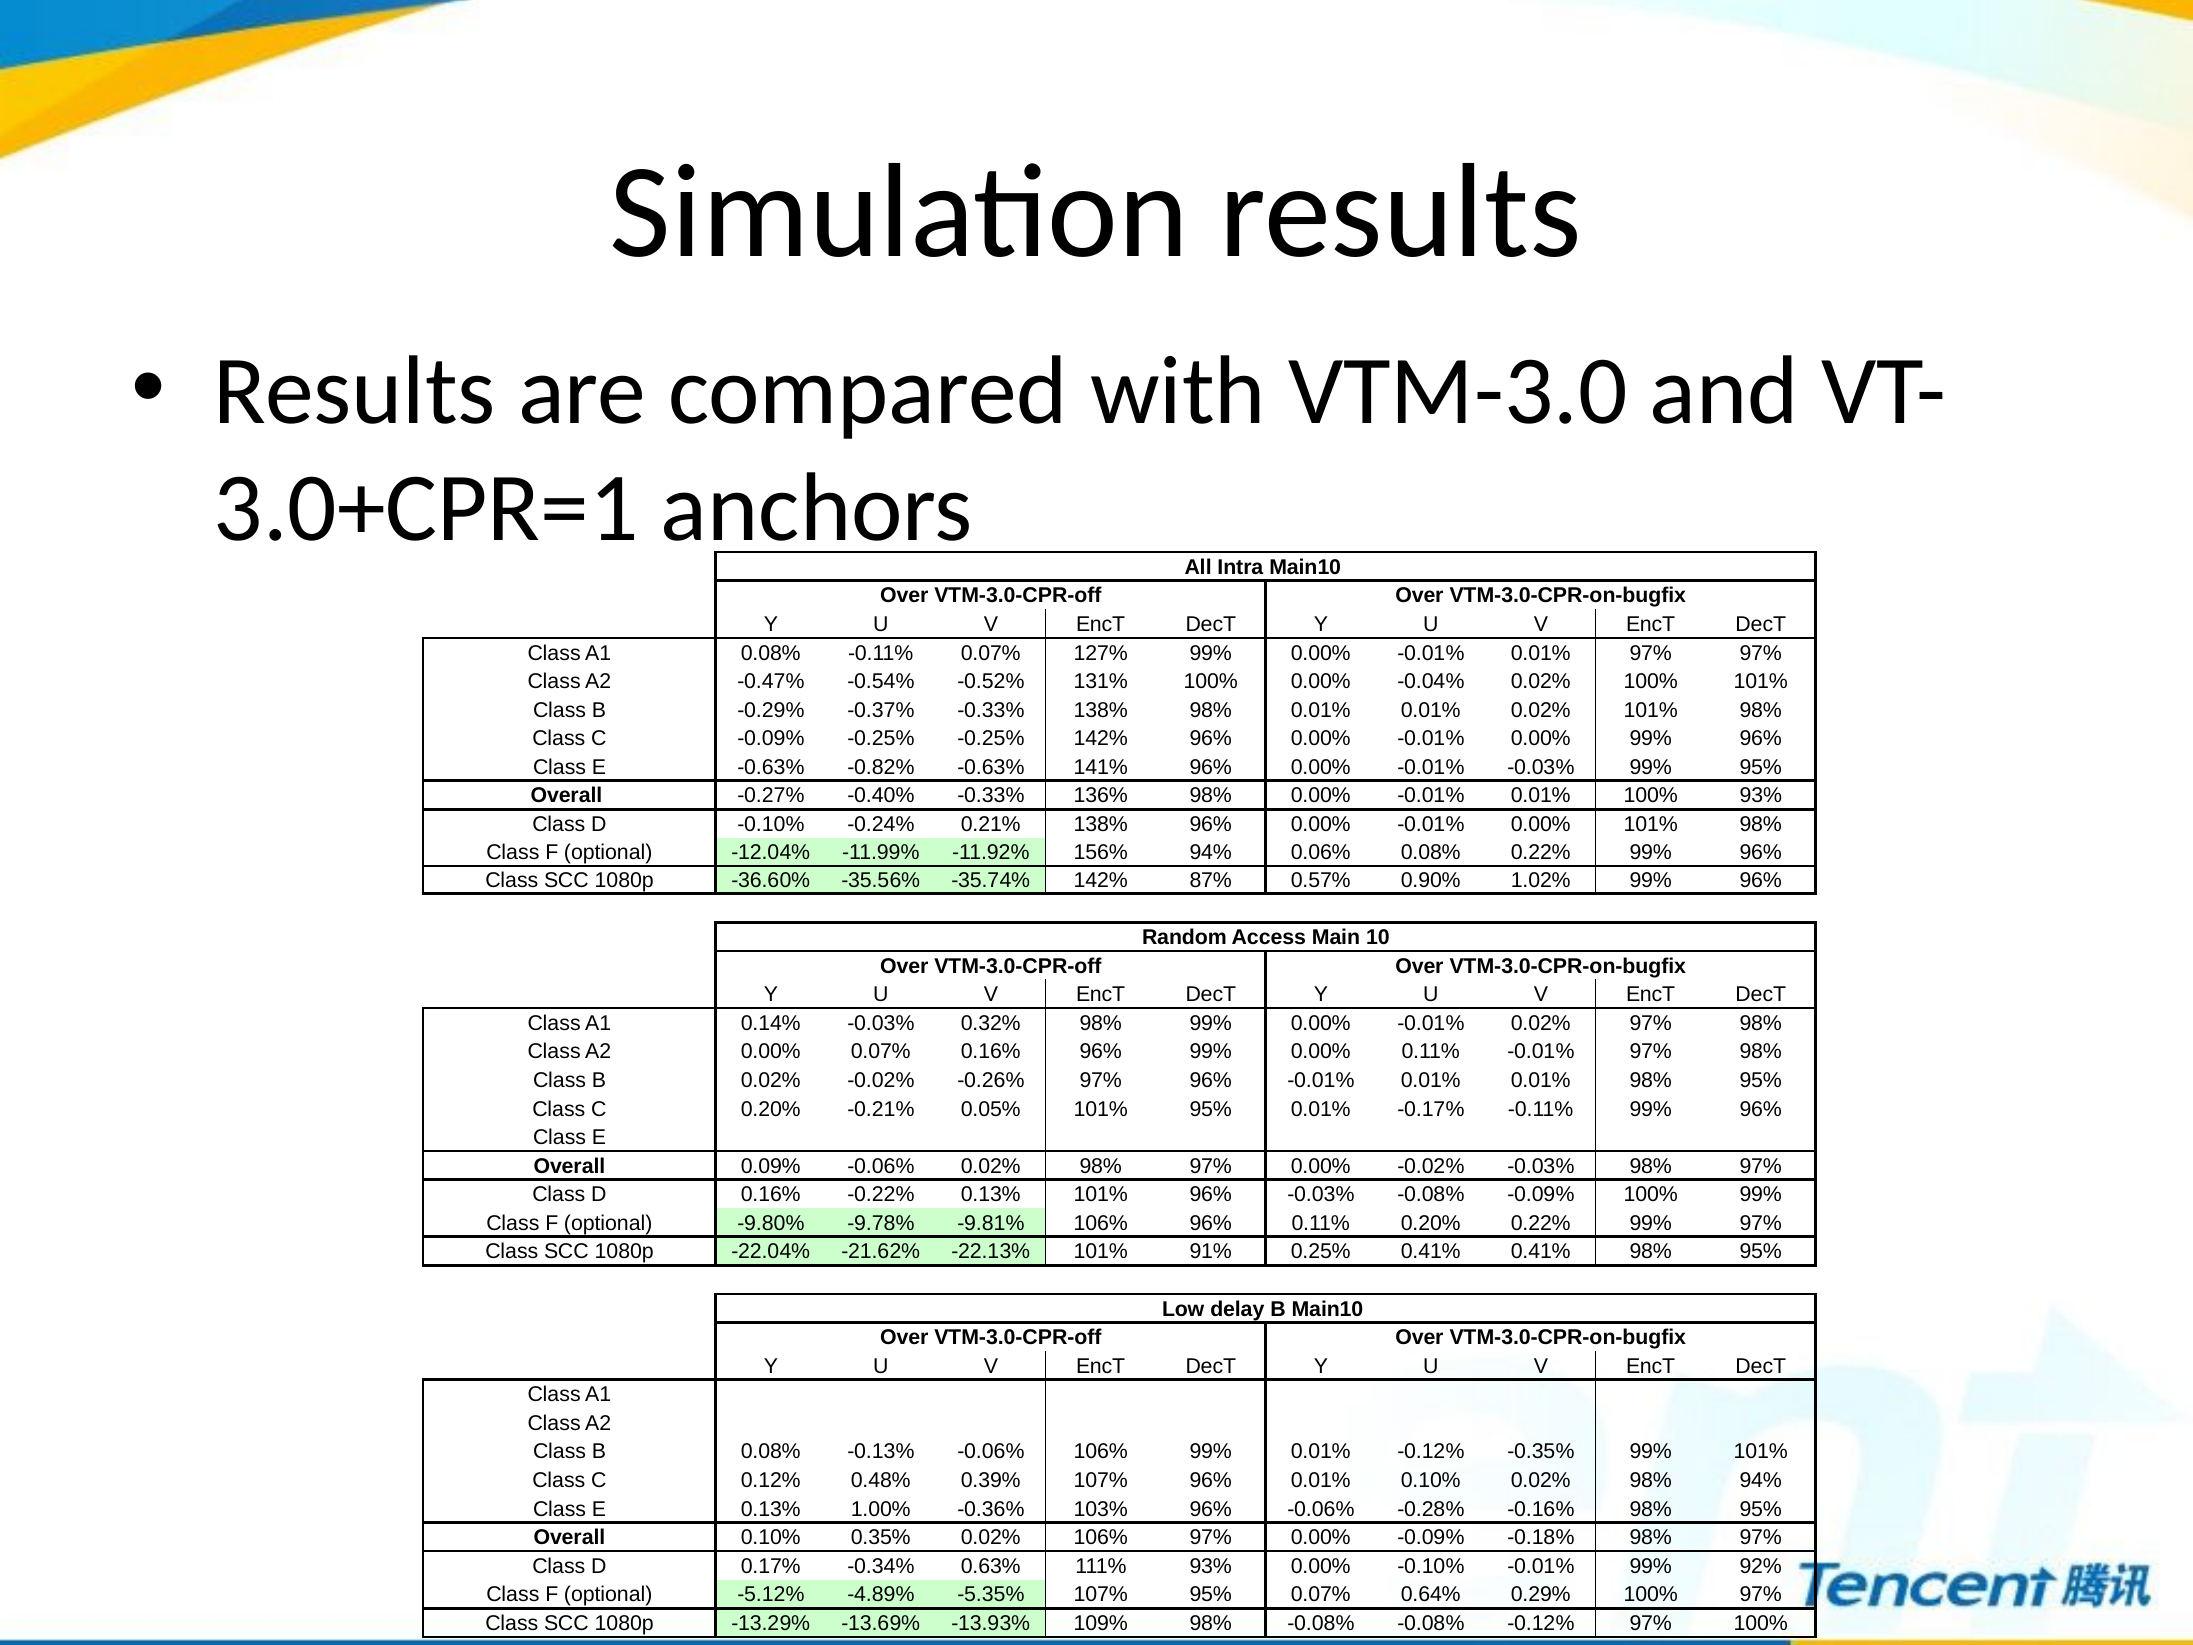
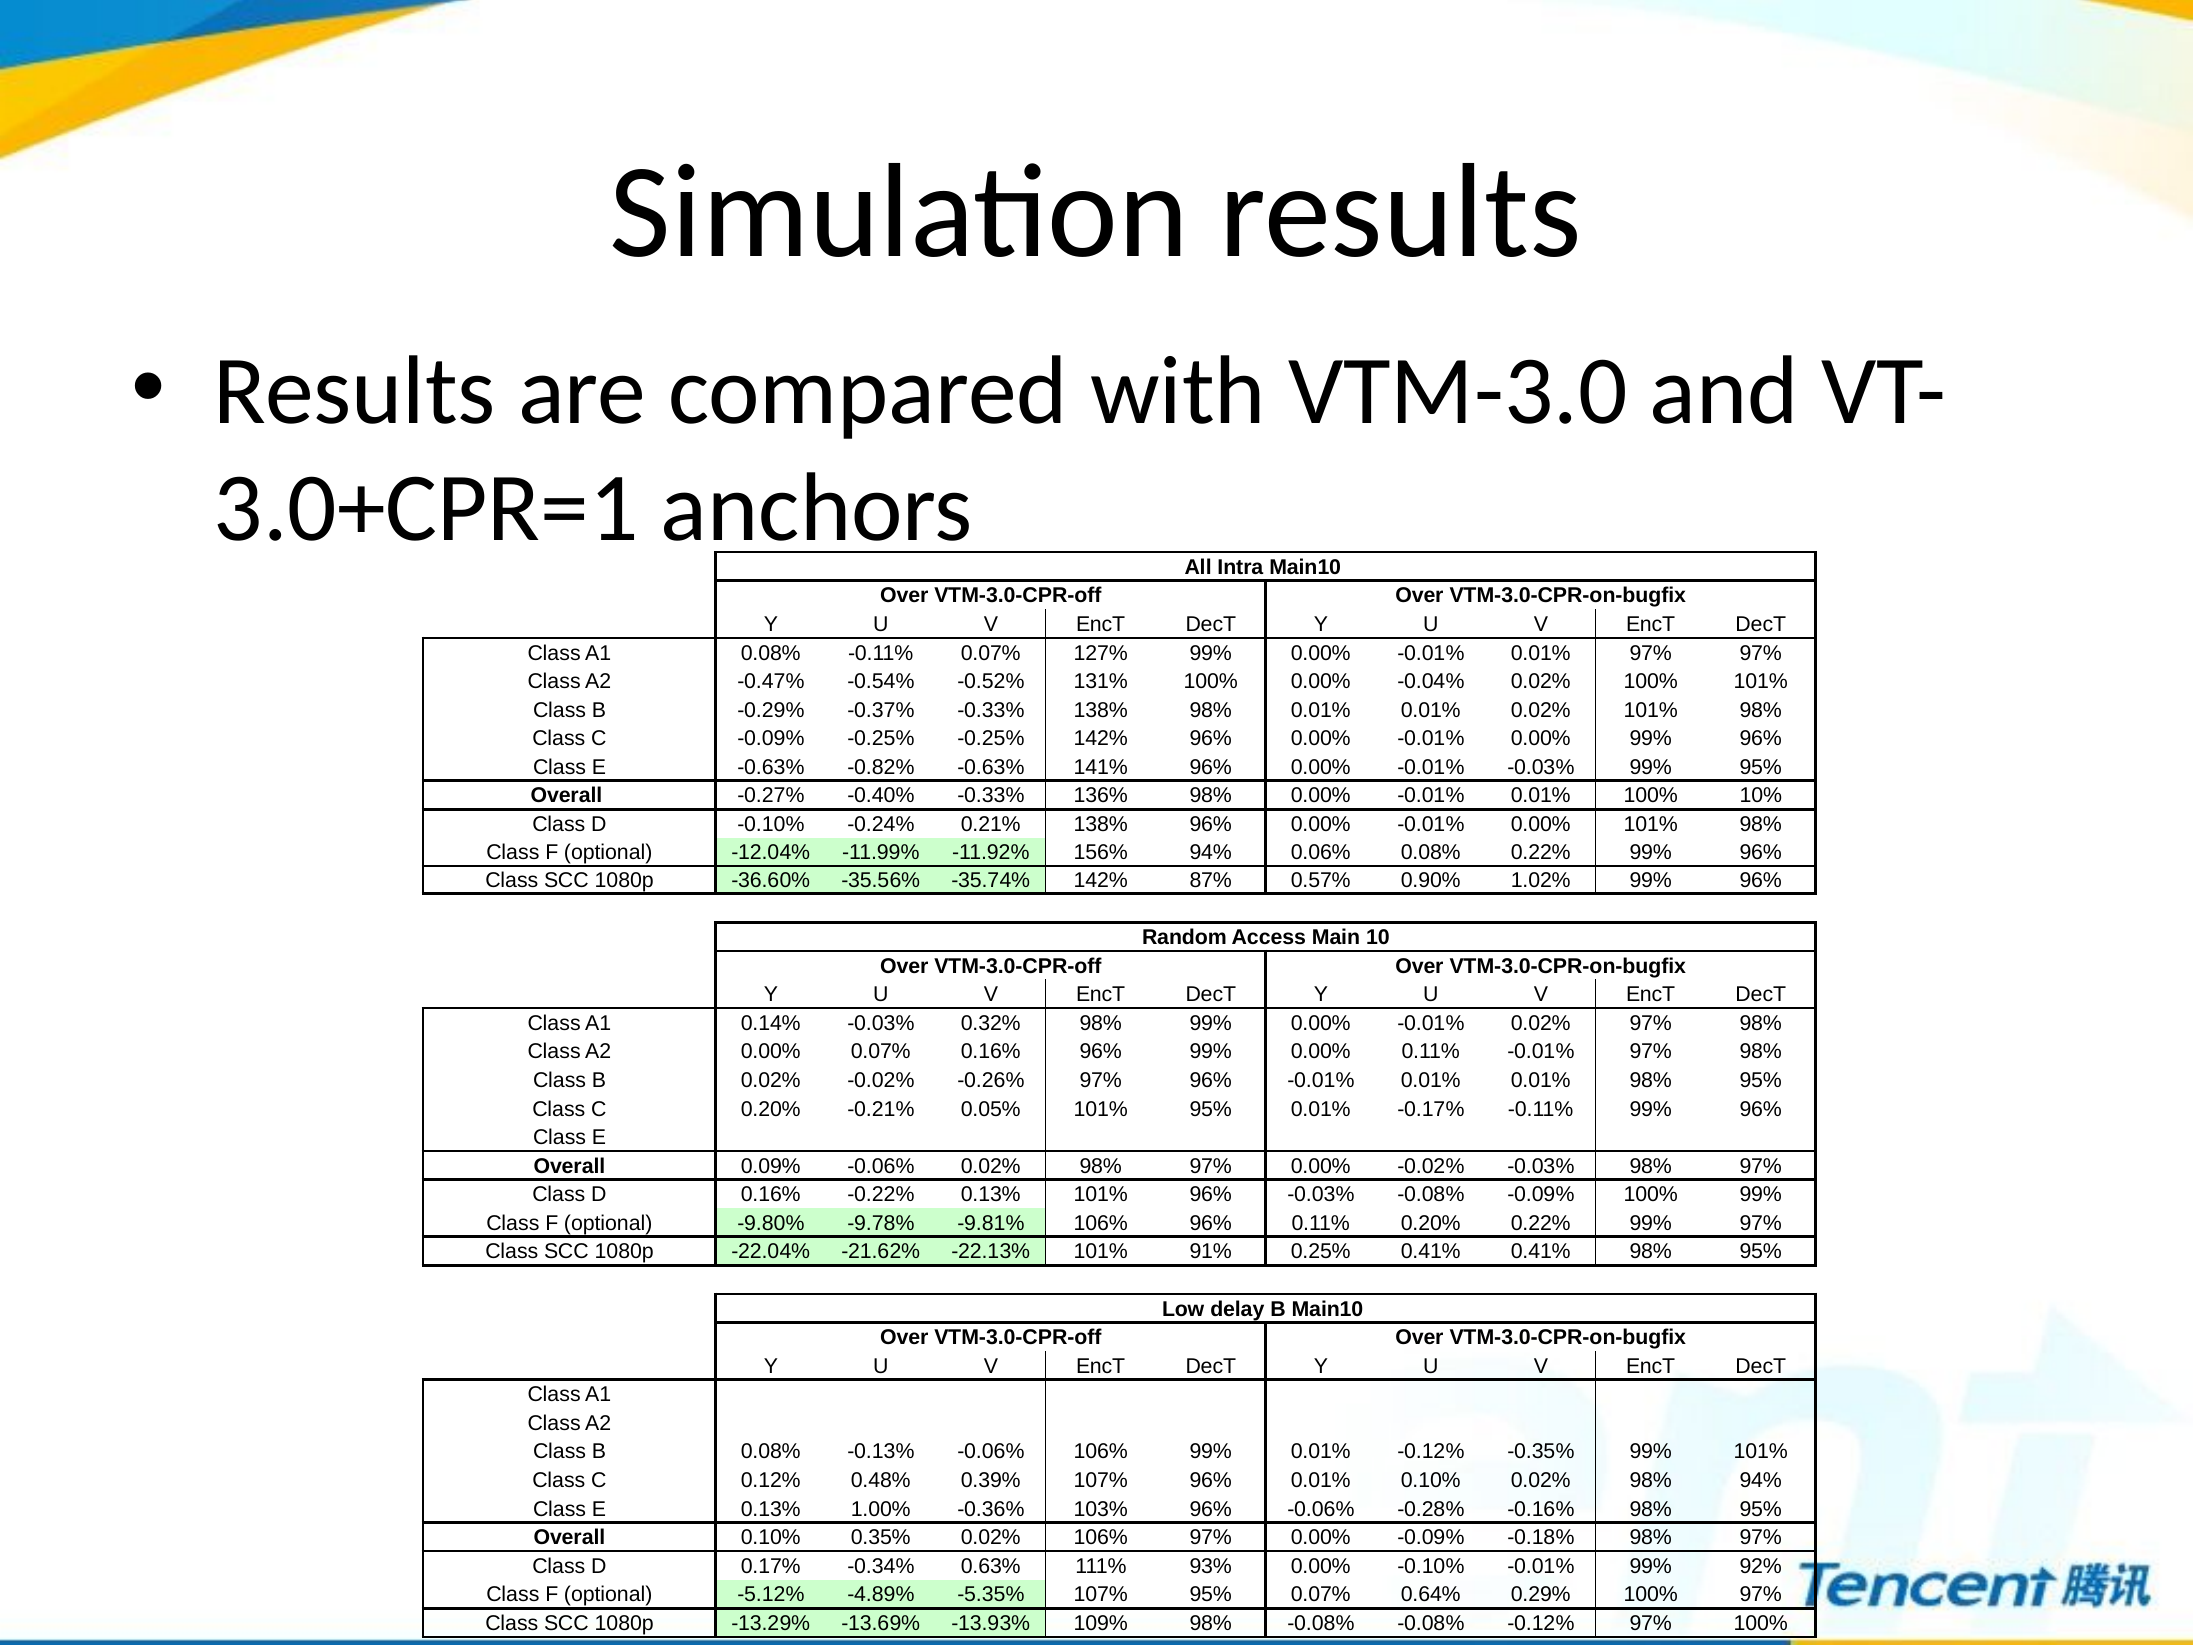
100% 93%: 93% -> 10% (1761, 796)
